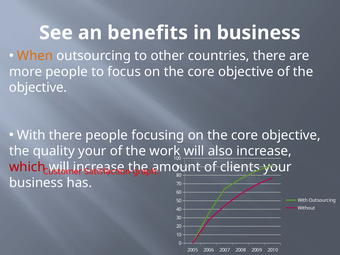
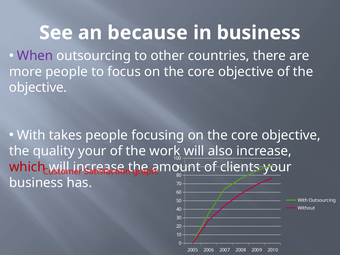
benefits: benefits -> because (148, 33)
When colour: orange -> purple (35, 56)
With there: there -> takes (65, 135)
